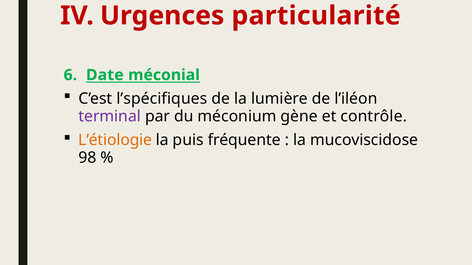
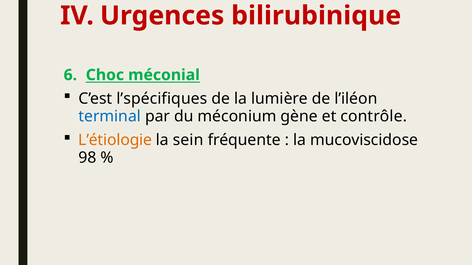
particularité: particularité -> bilirubinique (316, 16)
Date: Date -> Choc (105, 75)
terminal colour: purple -> blue (110, 117)
puis: puis -> sein (188, 140)
